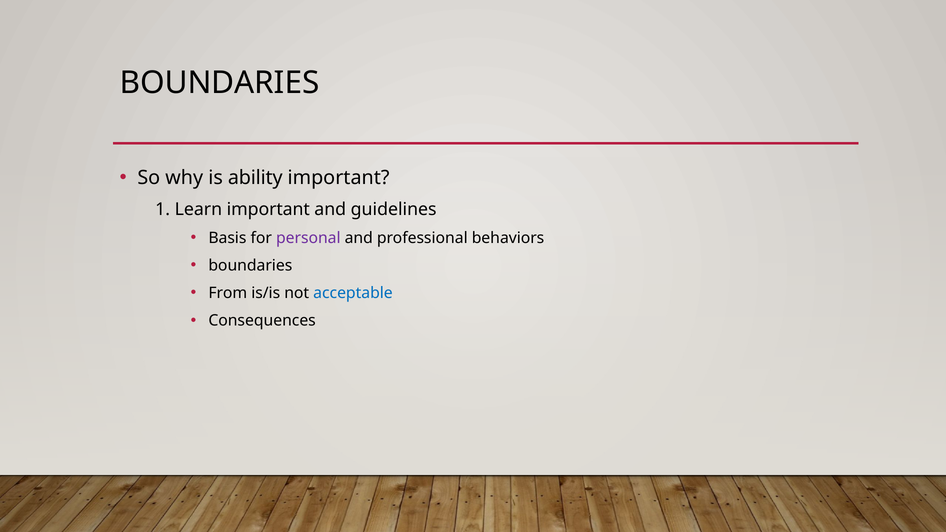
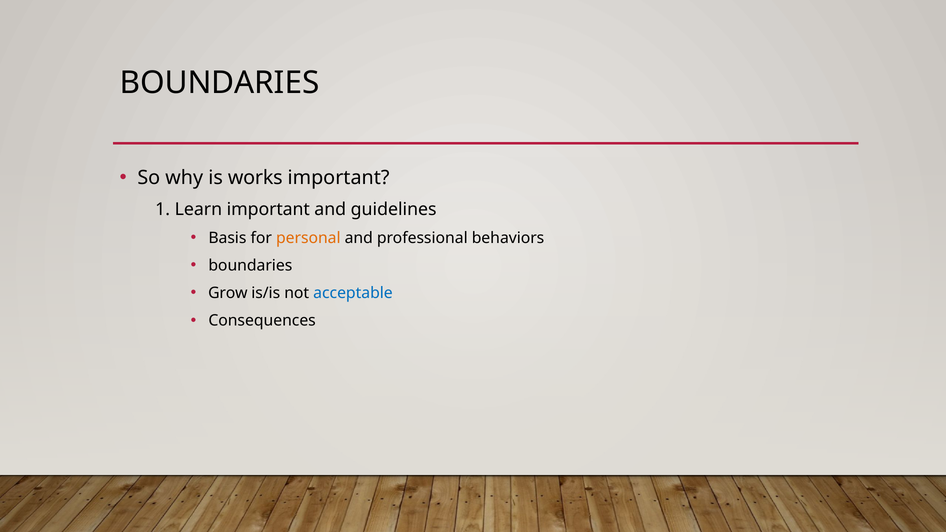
ability: ability -> works (255, 178)
personal colour: purple -> orange (308, 238)
From: From -> Grow (228, 293)
